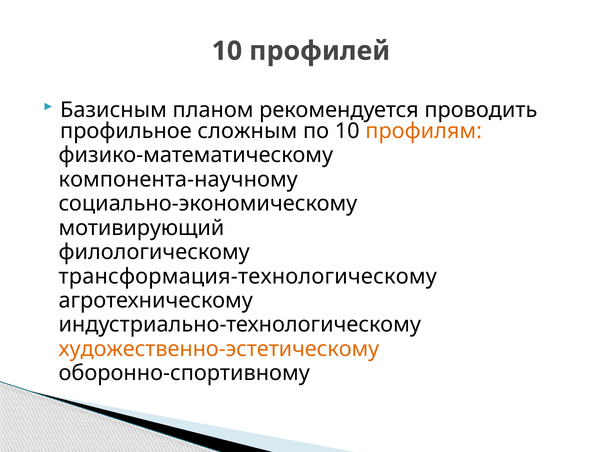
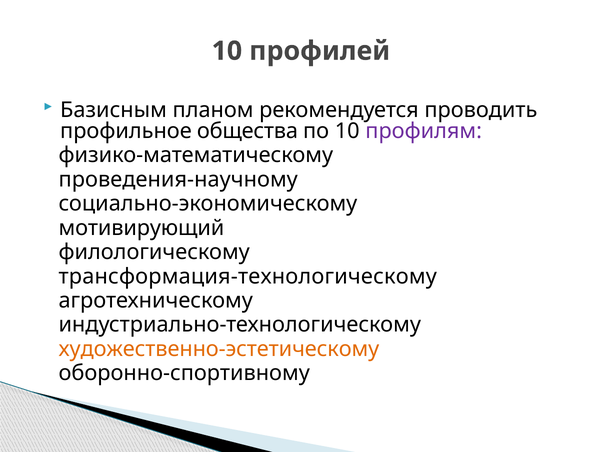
сложным: сложным -> общества (247, 131)
профилям colour: orange -> purple (424, 131)
компонента-научному: компонента-научному -> проведения-научному (178, 179)
